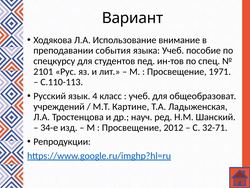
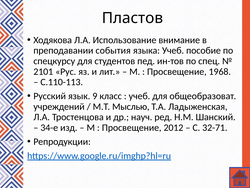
Вариант: Вариант -> Пластов (132, 18)
1971: 1971 -> 1968 (220, 71)
4: 4 -> 9 (95, 96)
Картине: Картине -> Мыслью (131, 106)
